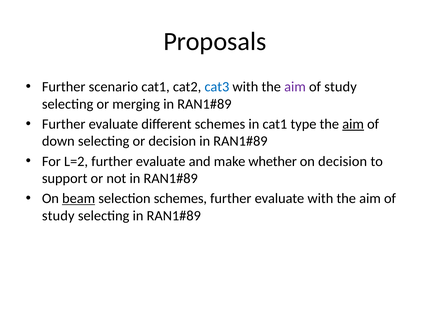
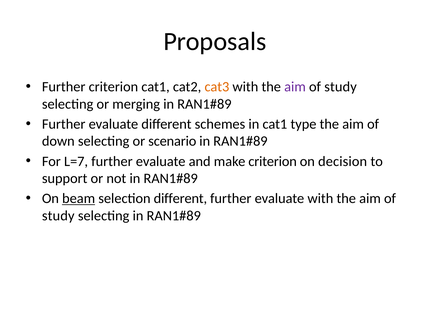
Further scenario: scenario -> criterion (113, 87)
cat3 colour: blue -> orange (217, 87)
aim underline: present -> none (353, 124)
or decision: decision -> scenario (172, 141)
L=2: L=2 -> L=7 (76, 162)
make whether: whether -> criterion (273, 162)
selection schemes: schemes -> different (180, 199)
